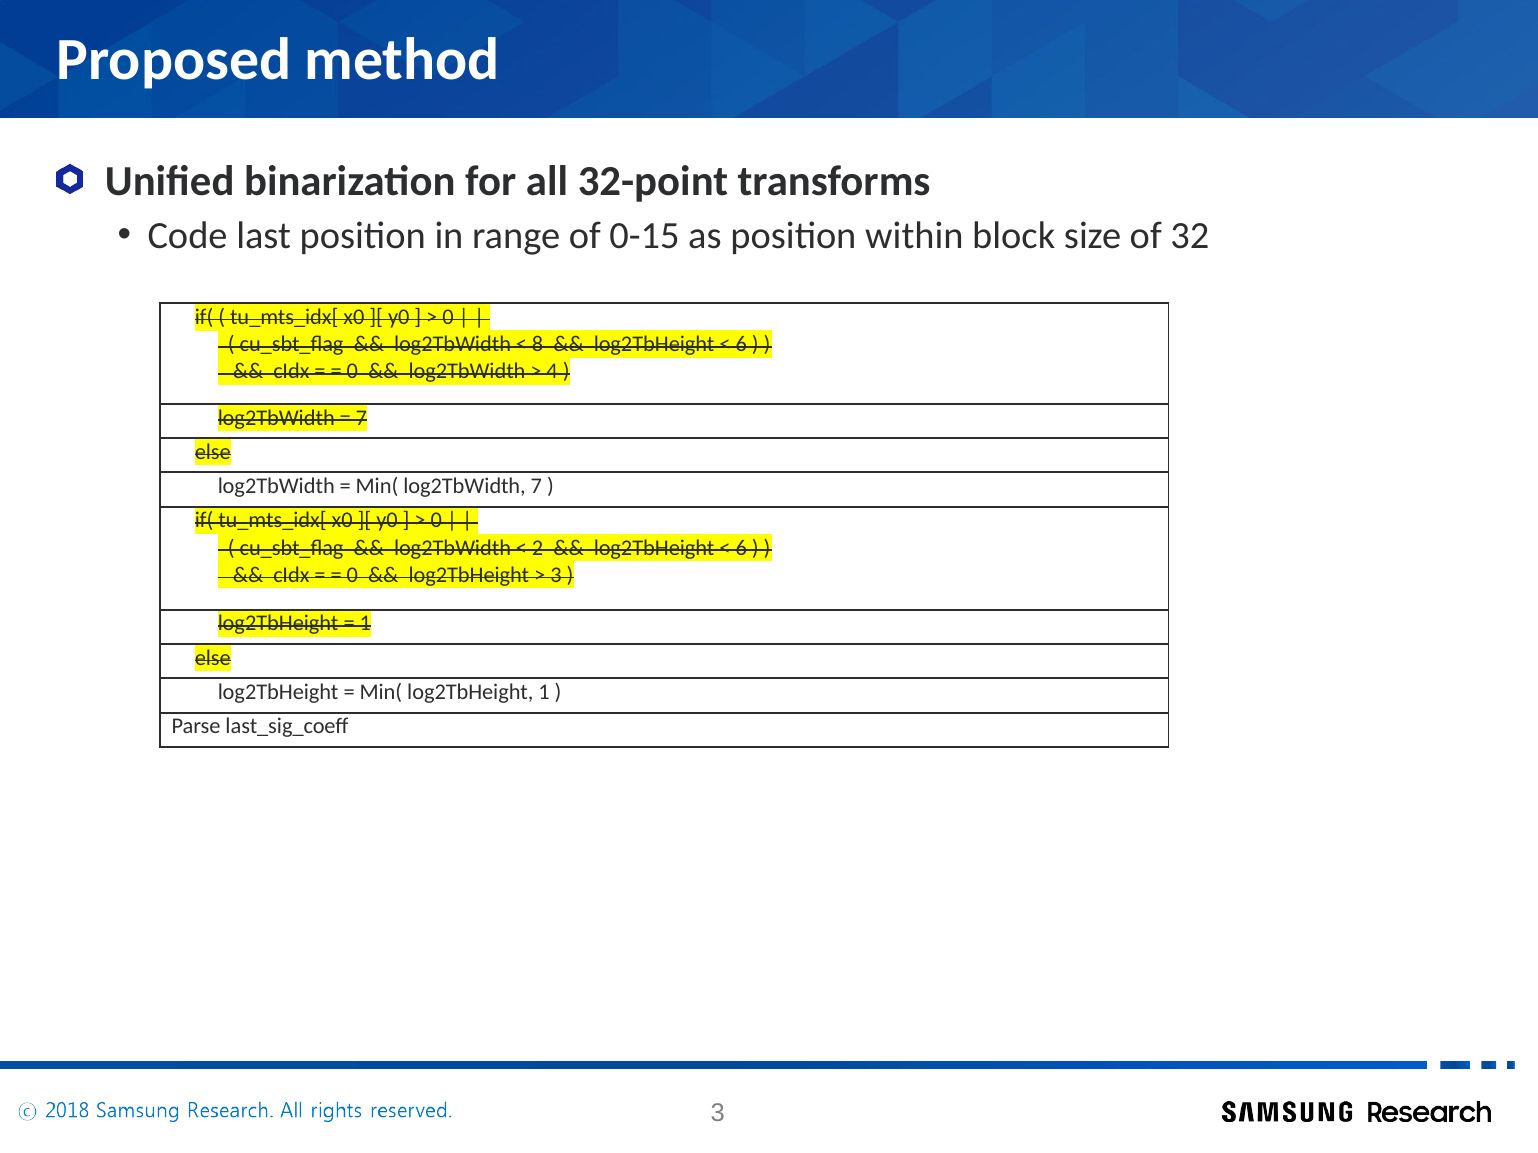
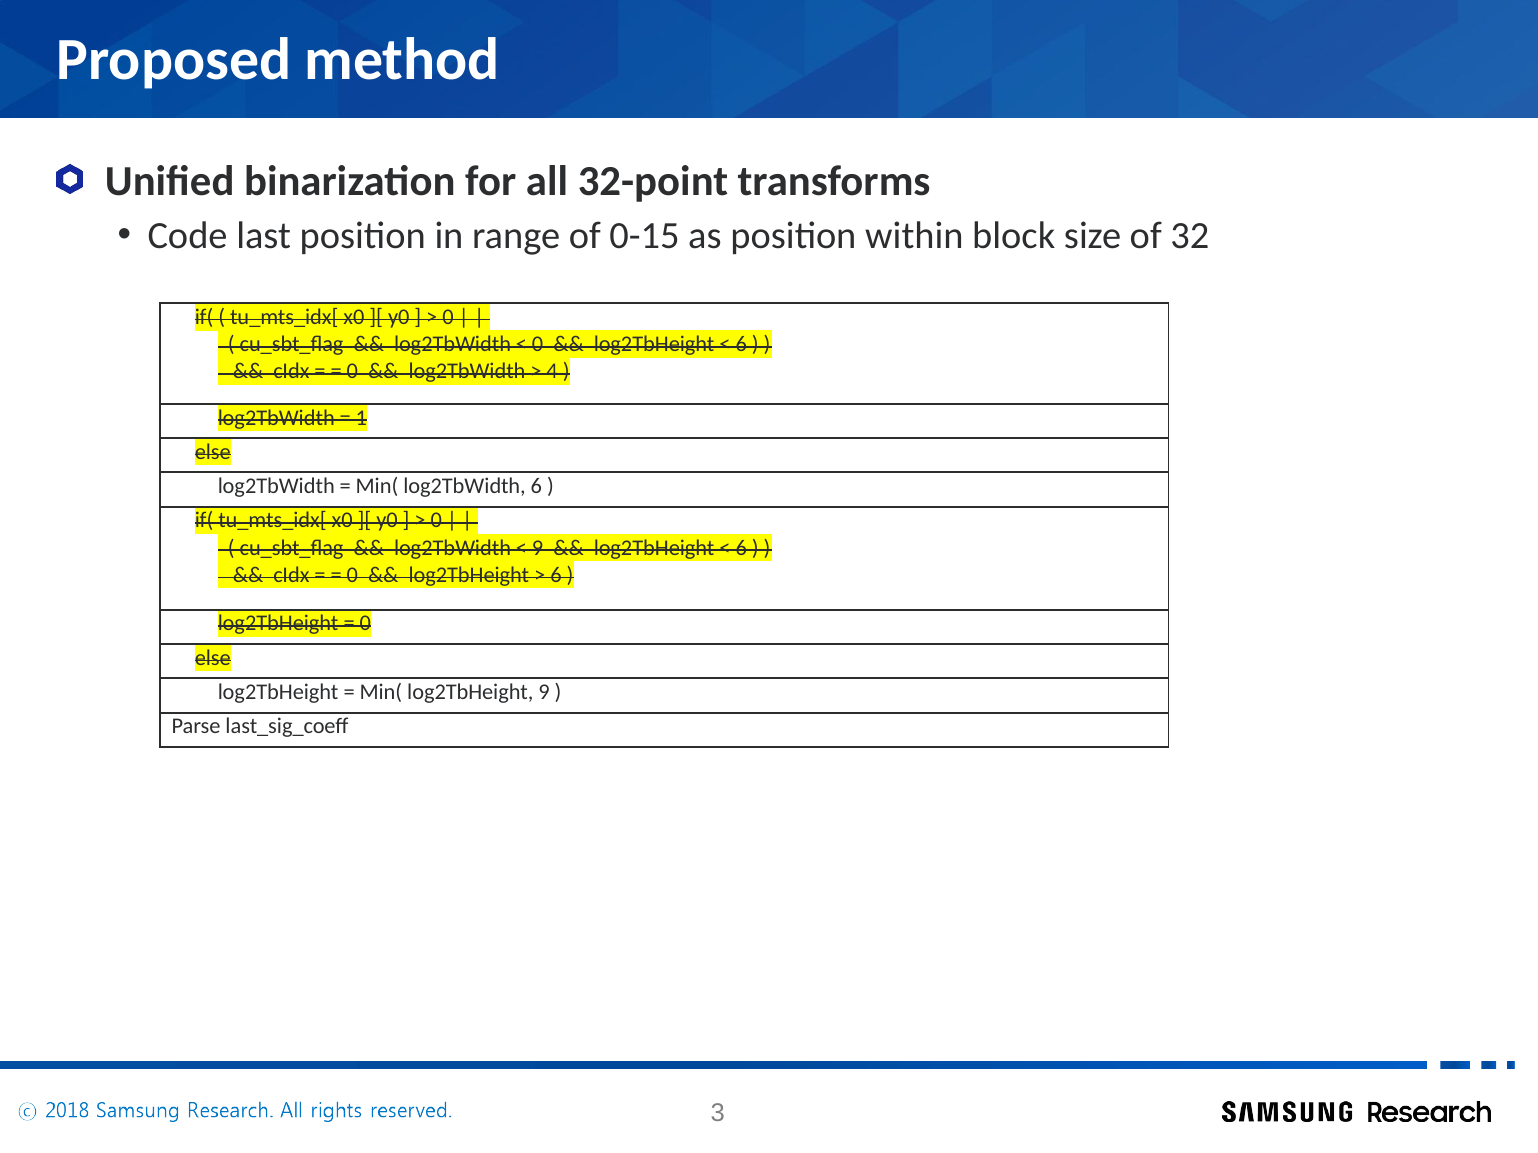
8: 8 -> 0 (538, 345)
7: 7 -> 1 (361, 418)
log2TbWidth 7: 7 -> 6 (536, 486)
2: 2 -> 9 (538, 548)
3: 3 -> 6 (556, 575)
1: 1 -> 0 (365, 624)
log2TbHeight 1: 1 -> 9 (544, 692)
